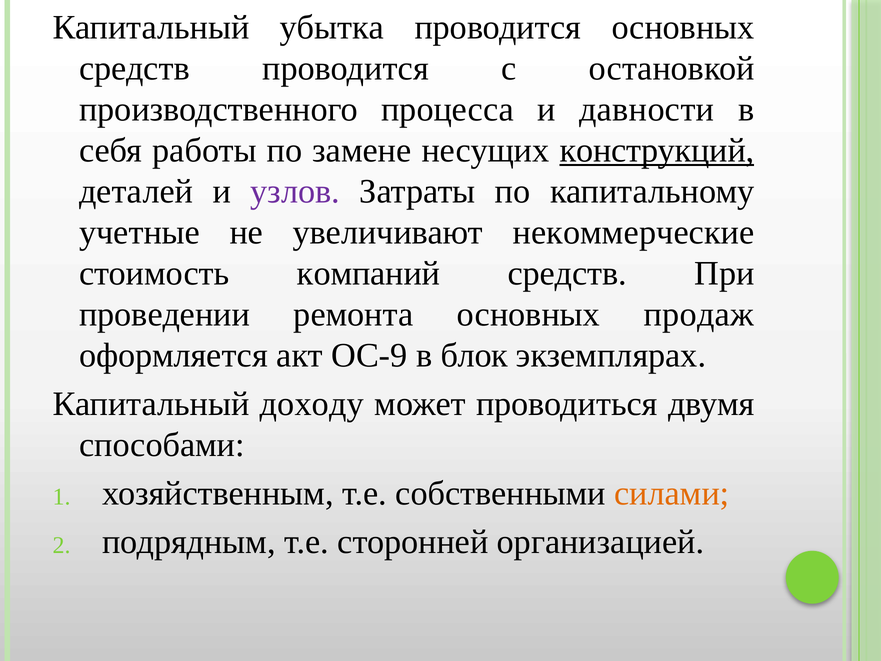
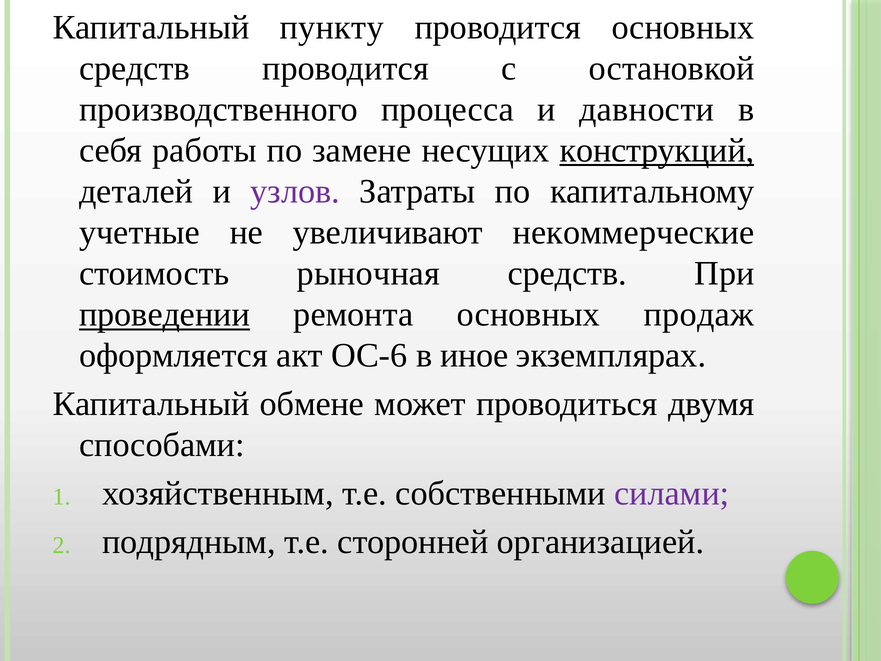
убытка: убытка -> пункту (332, 27)
компаний: компаний -> рыночная (369, 273)
проведении underline: none -> present (165, 314)
ОС-9: ОС-9 -> ОС-6 (369, 355)
блок: блок -> иное (474, 355)
доходу: доходу -> обмене (312, 404)
силами colour: orange -> purple (672, 493)
